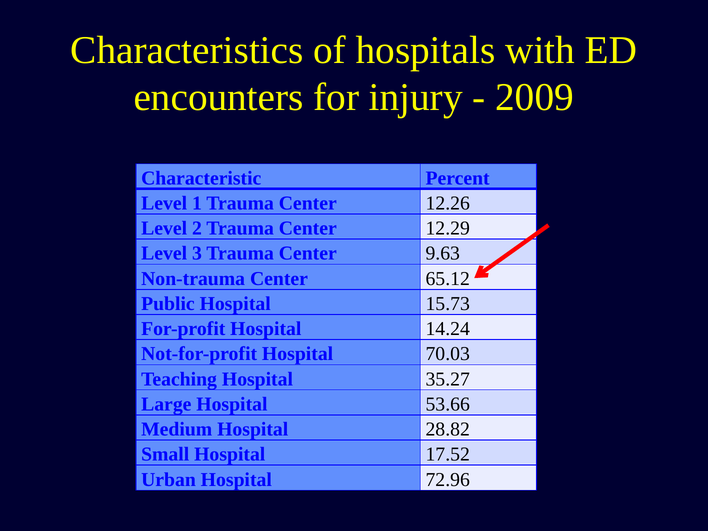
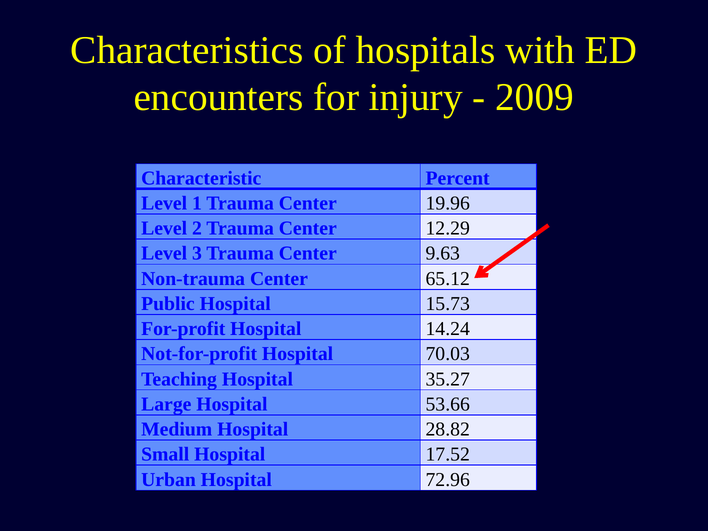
12.26: 12.26 -> 19.96 (448, 203)
